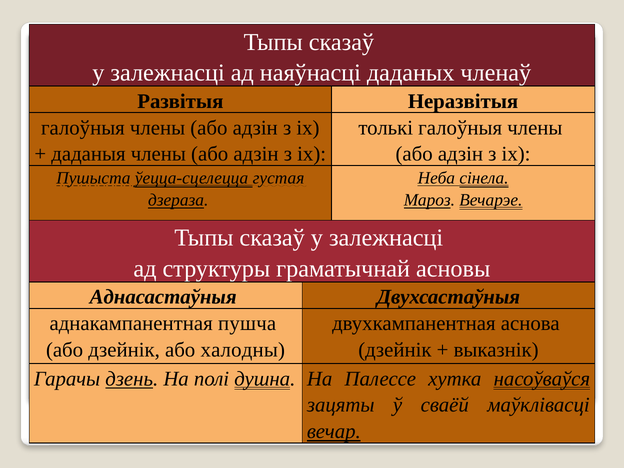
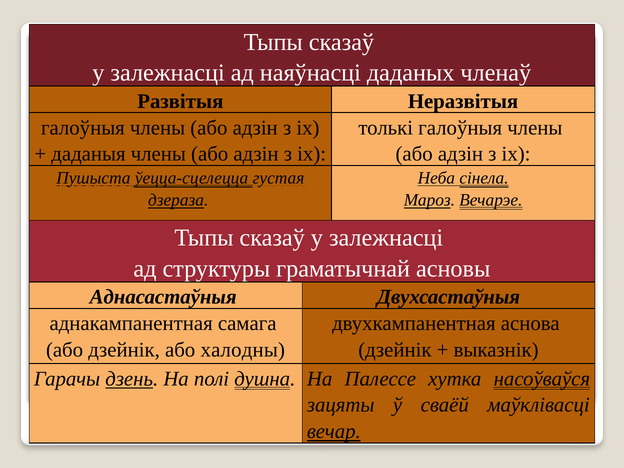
пушча: пушча -> самага (247, 324)
